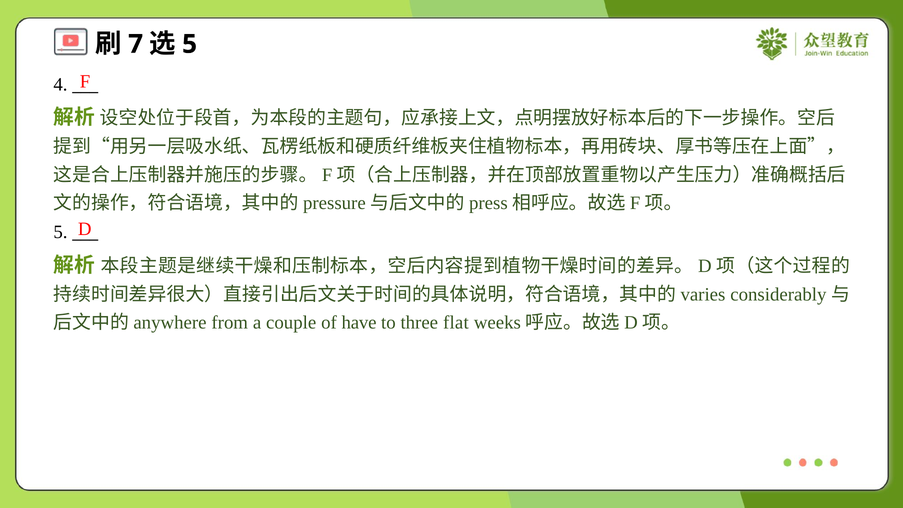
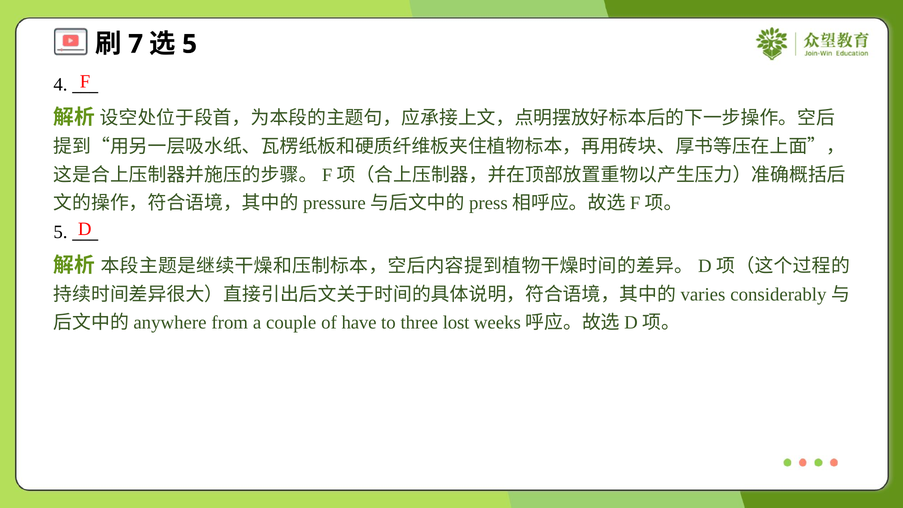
flat: flat -> lost (456, 323)
